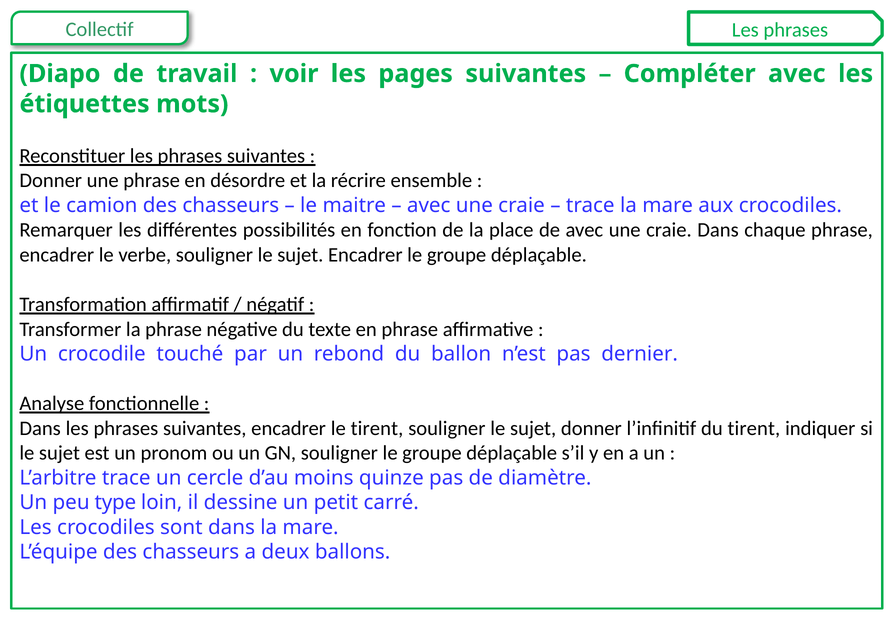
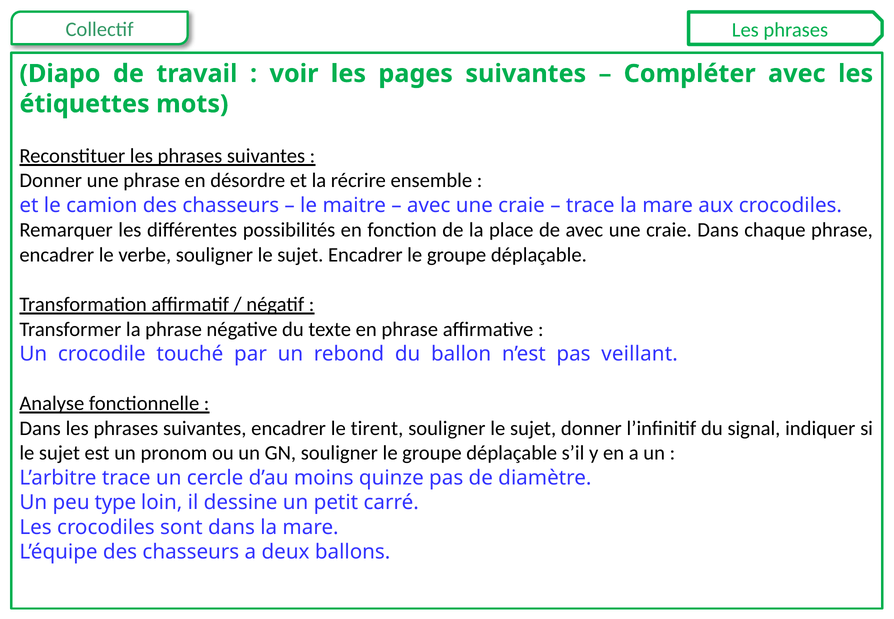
dernier: dernier -> veillant (640, 354)
du tirent: tirent -> signal (754, 428)
